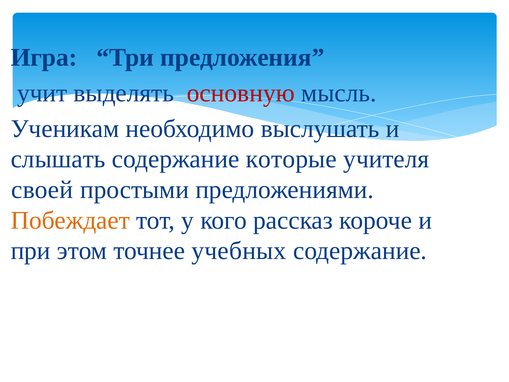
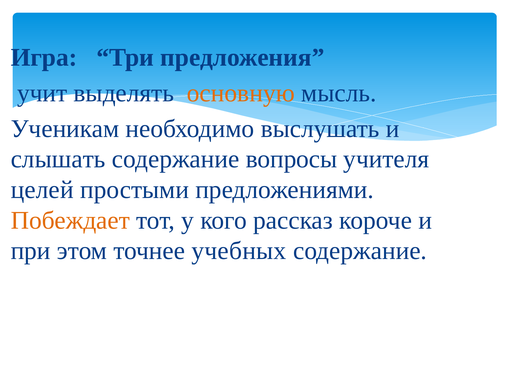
основную colour: red -> orange (241, 93)
которые: которые -> вопросы (291, 159)
своей: своей -> целей (42, 190)
